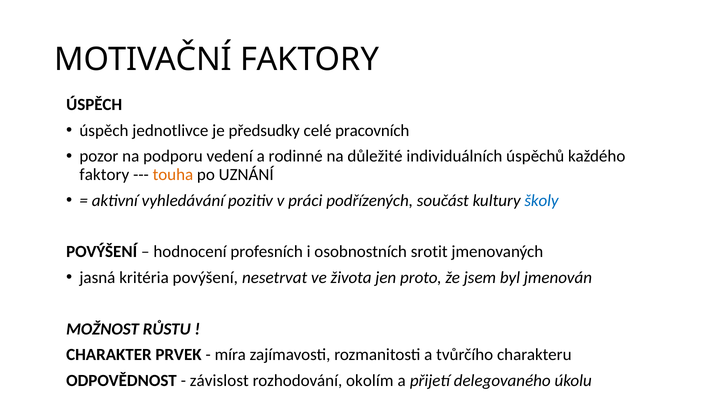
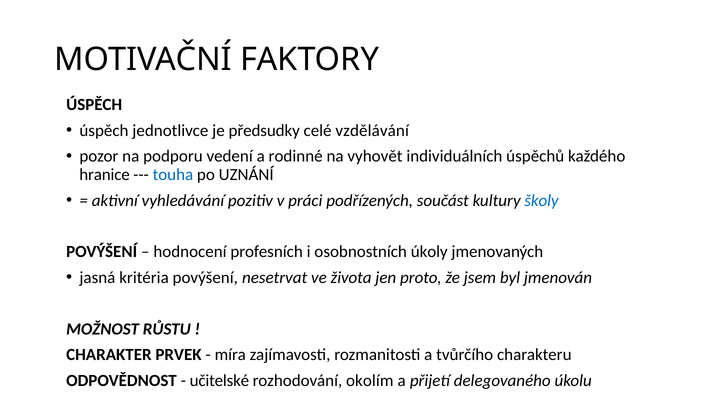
pracovních: pracovních -> vzdělávání (372, 131)
důležité: důležité -> vyhovět (375, 156)
faktory: faktory -> hranice (105, 175)
touha colour: orange -> blue (173, 175)
srotit: srotit -> úkoly (429, 252)
závislost: závislost -> učitelské (219, 381)
